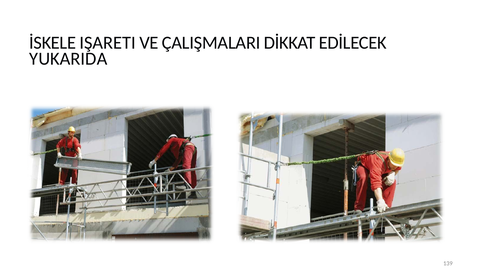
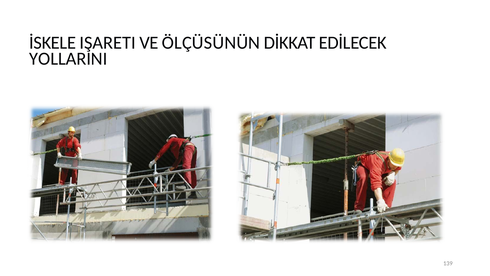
ÇALIŞMALARI: ÇALIŞMALARI -> ÖLÇÜSÜNÜN (211, 43)
YUKARIDA: YUKARIDA -> YOLLARINI (68, 59)
